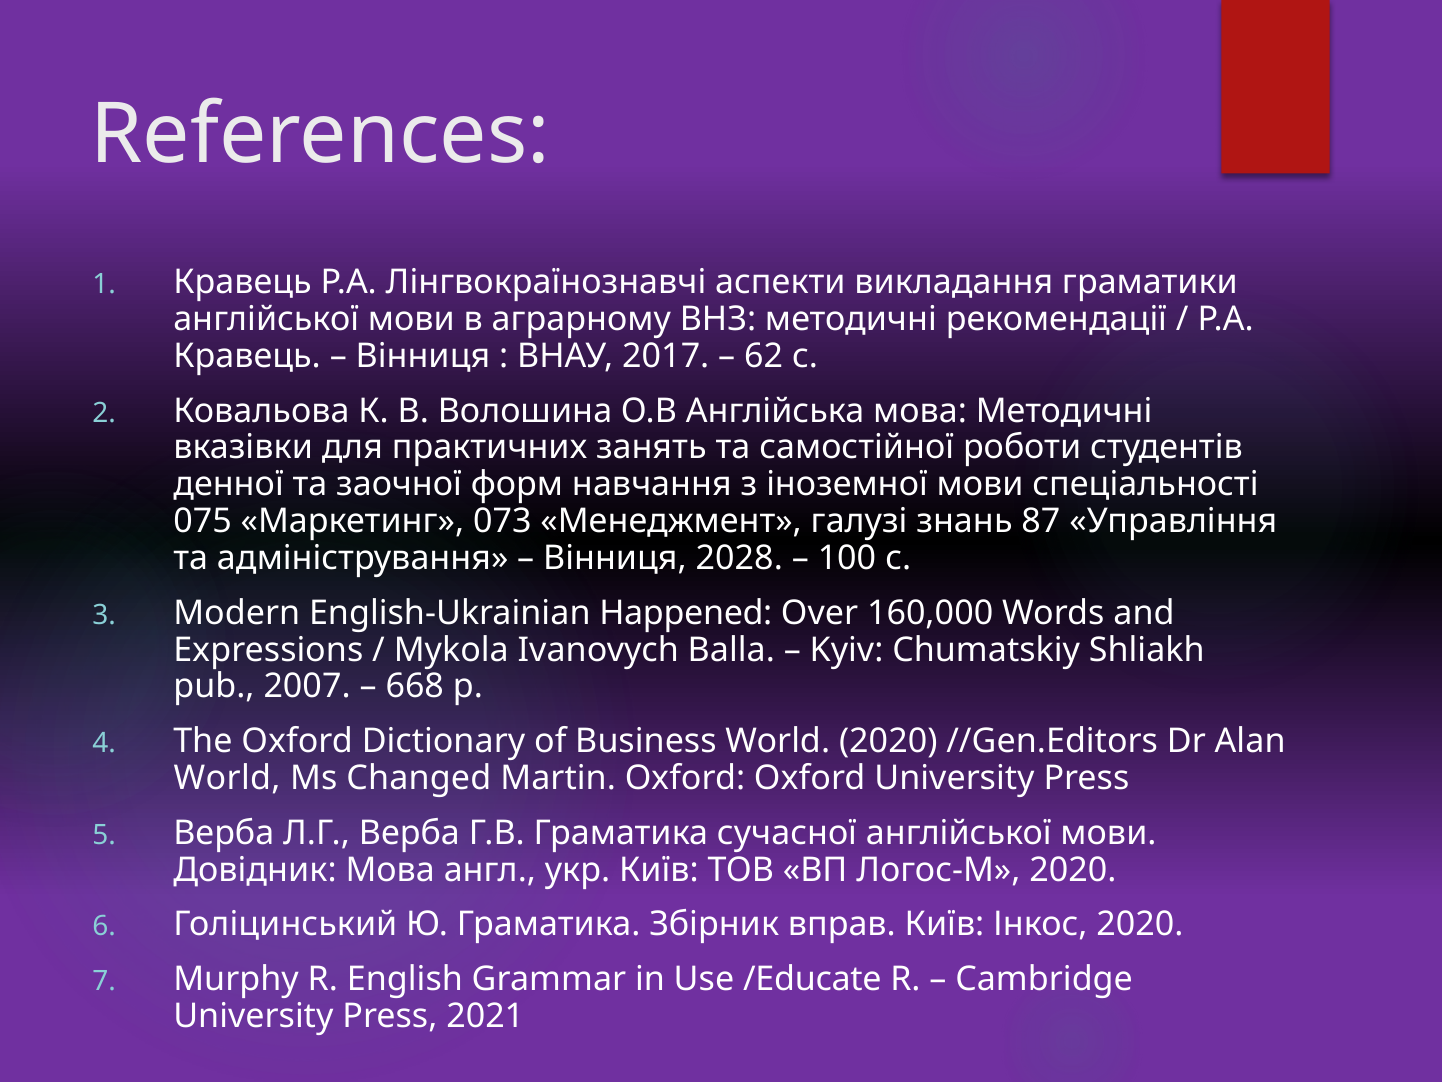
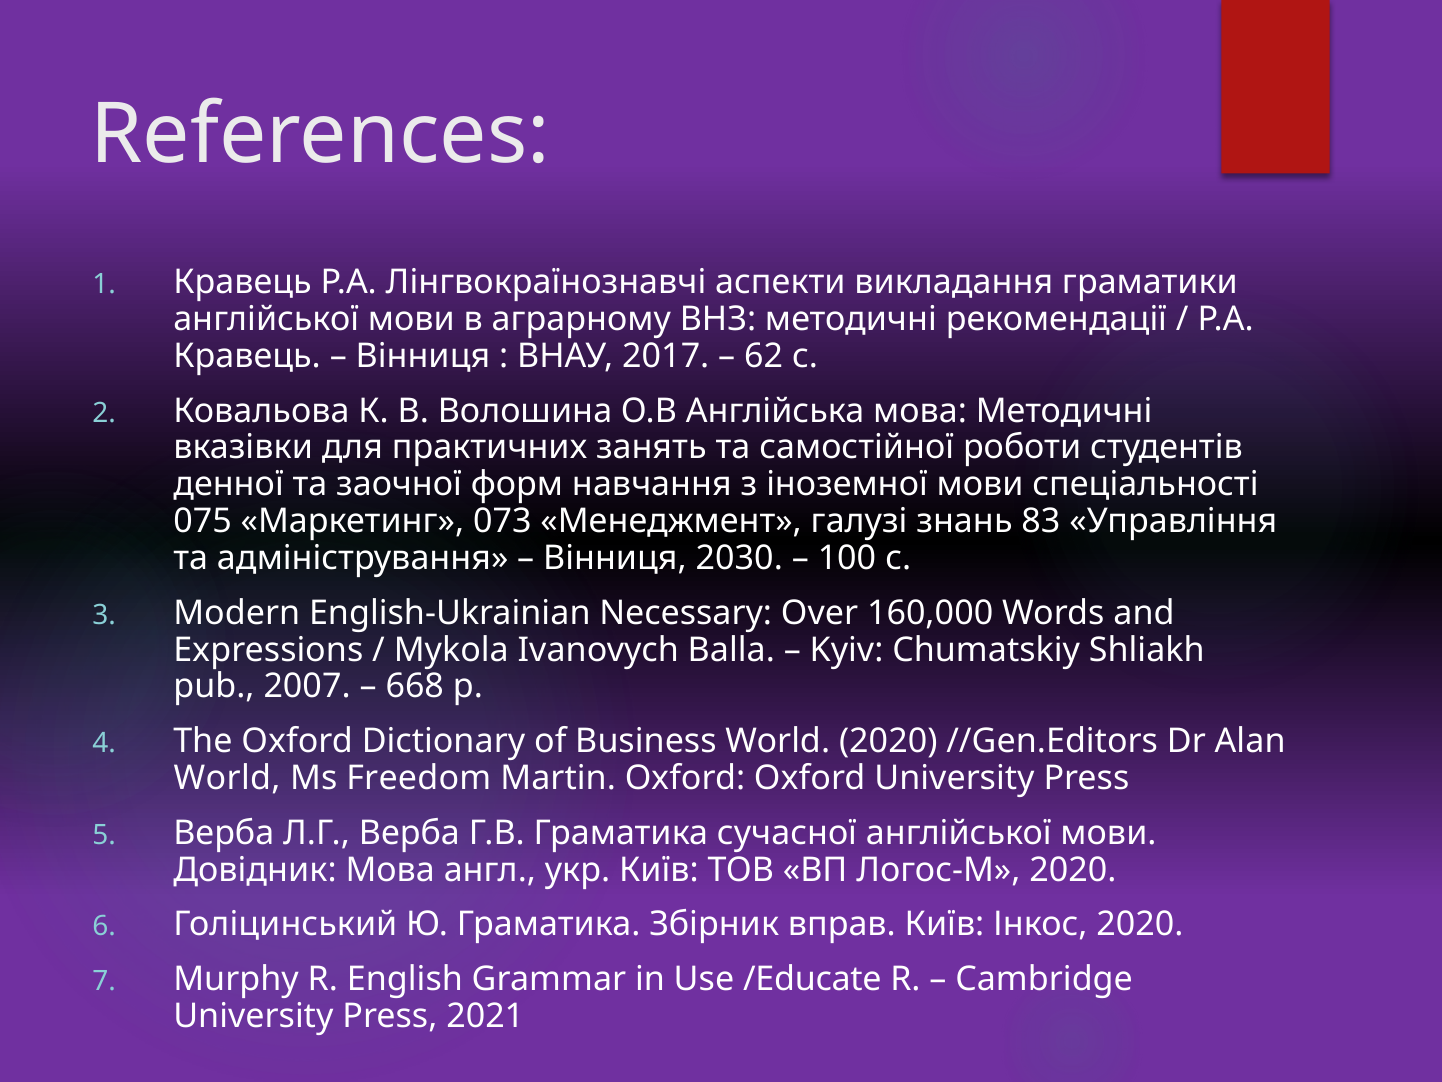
87: 87 -> 83 (1041, 521)
2028: 2028 -> 2030 (739, 558)
Happened: Happened -> Necessary (686, 613)
Changed: Changed -> Freedom (419, 778)
